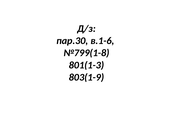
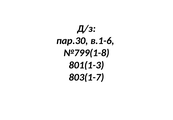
803(1-9: 803(1-9 -> 803(1-7 (86, 78)
